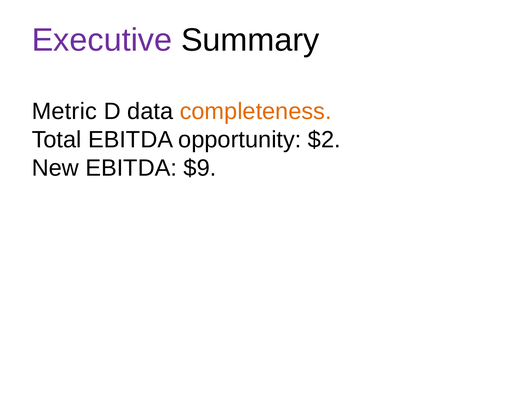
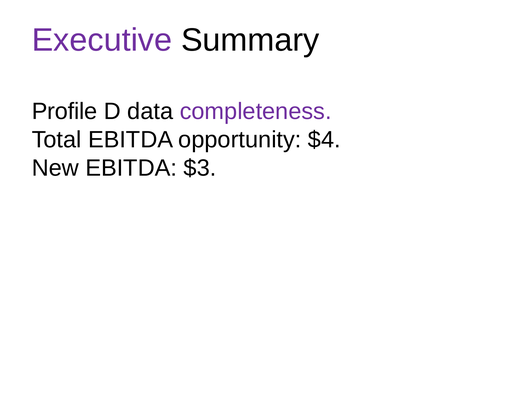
Metric: Metric -> Profile (65, 111)
completeness colour: orange -> purple (256, 111)
$2: $2 -> $4 (324, 139)
$9: $9 -> $3 (200, 168)
